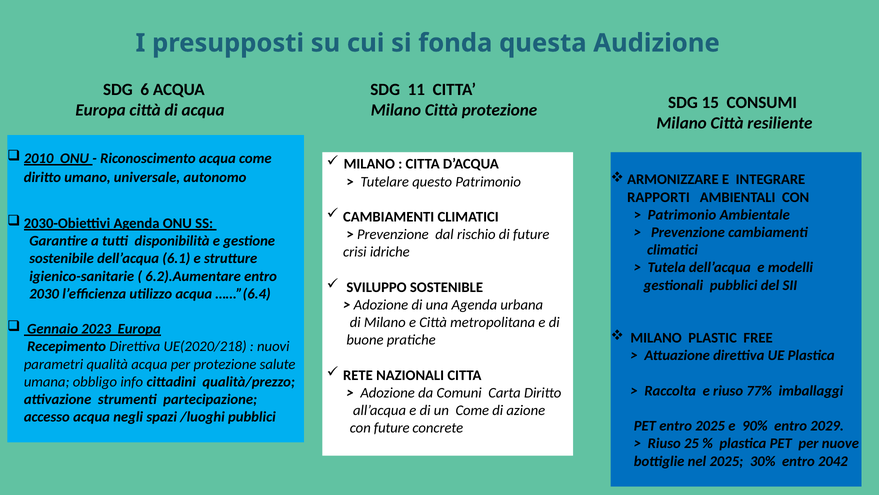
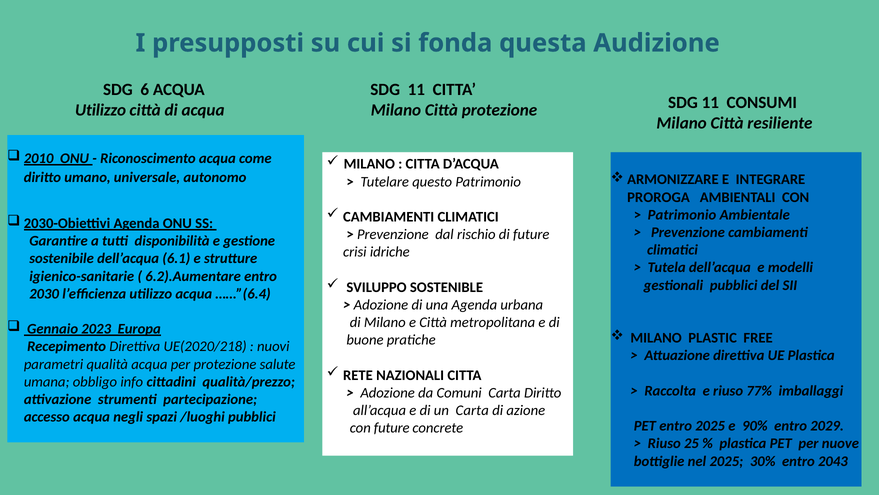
15: 15 -> 11 (710, 103)
Europa: Europa -> Utilizzo (101, 110)
RAPPORTI: RAPPORTI -> PROROGA (658, 197)
un Come: Come -> Carta (472, 410)
2042: 2042 -> 2043 (833, 461)
